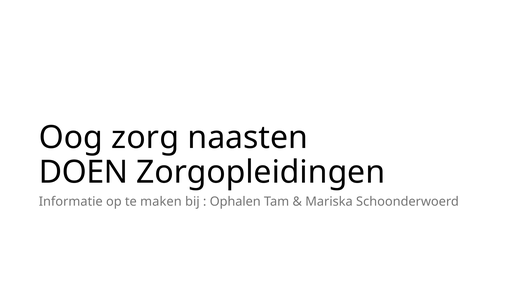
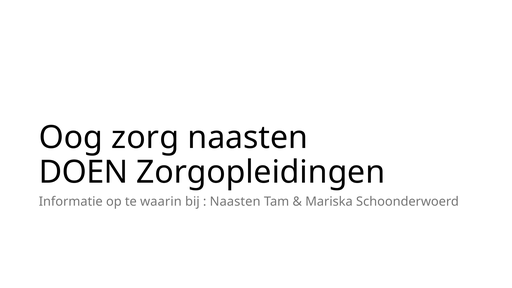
maken: maken -> waarin (161, 201)
Ophalen: Ophalen -> Naasten (235, 201)
